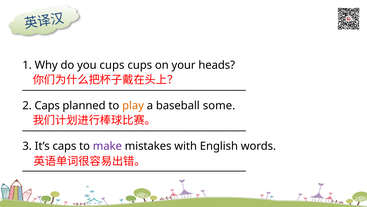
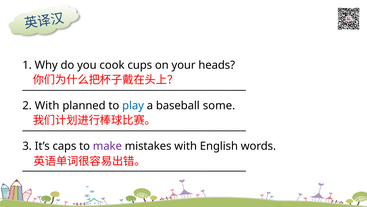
you cups: cups -> cook (112, 65)
2 Caps: Caps -> With (47, 105)
play colour: orange -> blue (133, 105)
